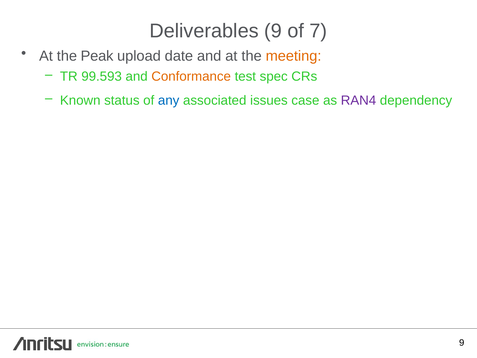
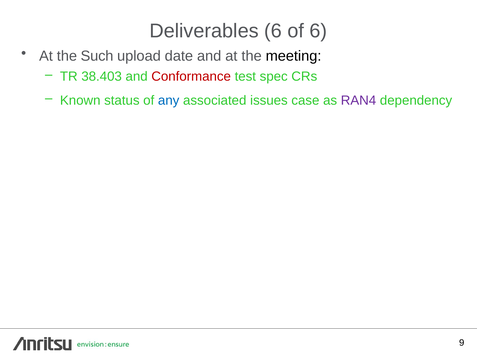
Deliverables 9: 9 -> 6 (273, 31)
of 7: 7 -> 6 (318, 31)
Peak: Peak -> Such (97, 56)
meeting colour: orange -> black (294, 56)
99.593: 99.593 -> 38.403 (102, 76)
Conformance colour: orange -> red (191, 76)
